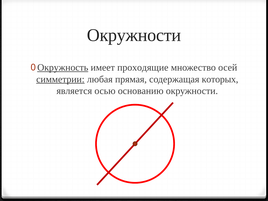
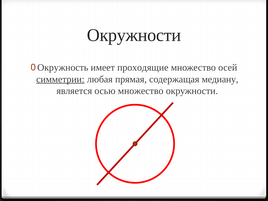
Окружность underline: present -> none (63, 68)
которых: которых -> медиану (220, 79)
осью основанию: основанию -> множество (141, 91)
